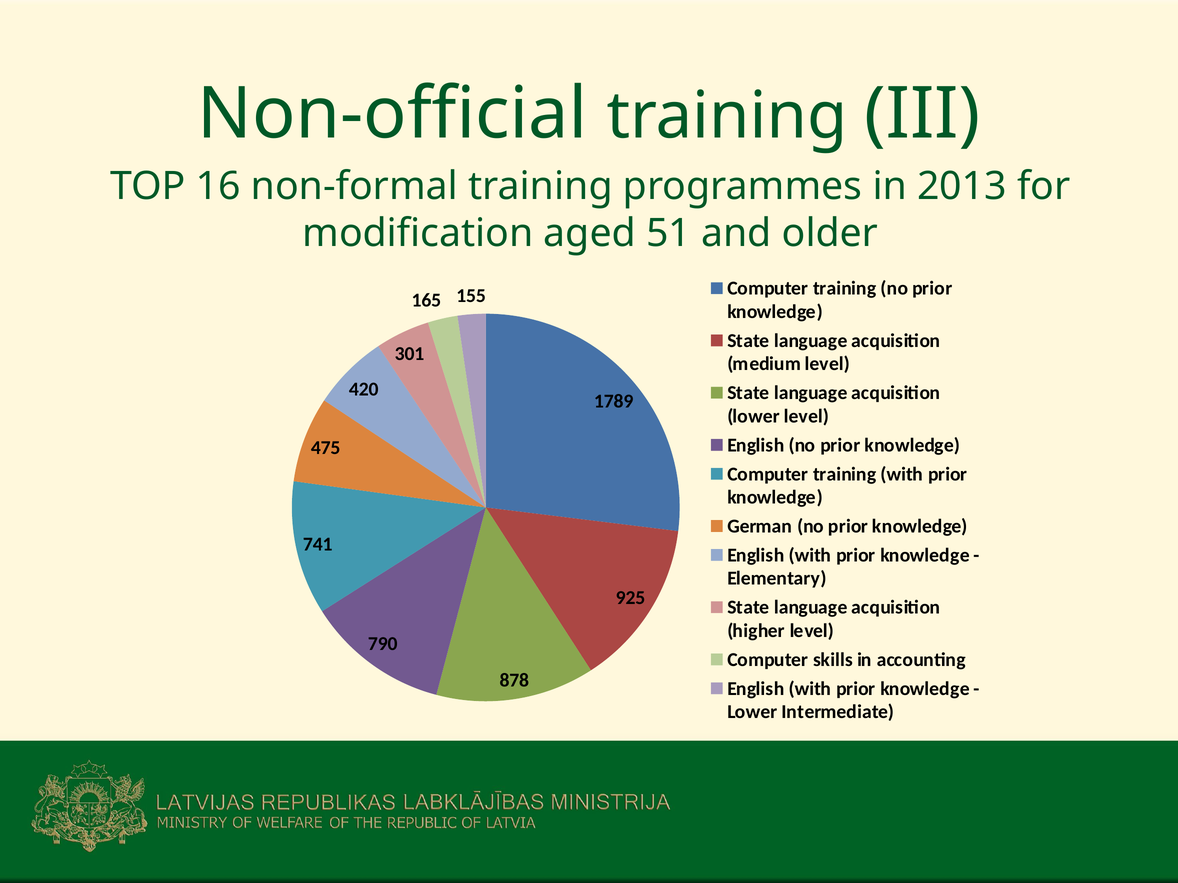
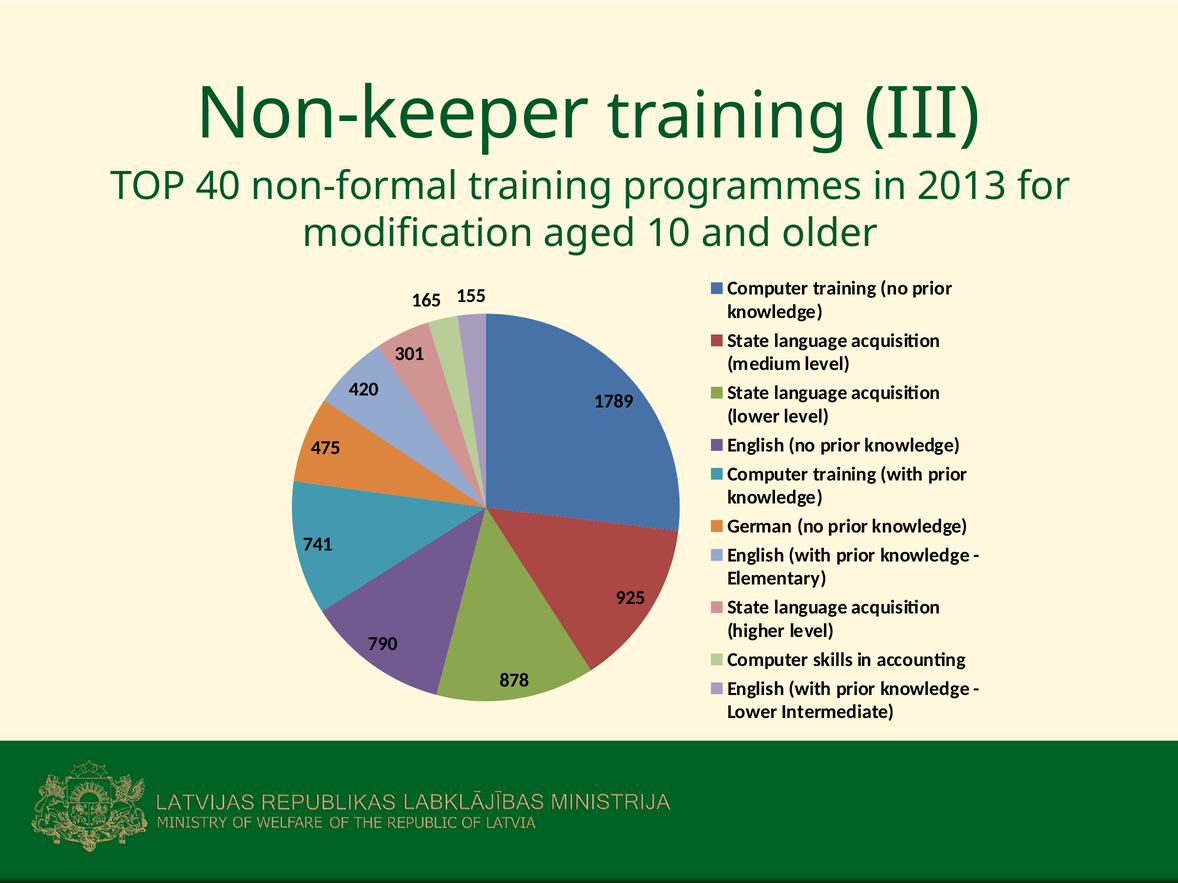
Non-official: Non-official -> Non-keeper (393, 114)
16: 16 -> 40 (218, 186)
51: 51 -> 10 (668, 234)
